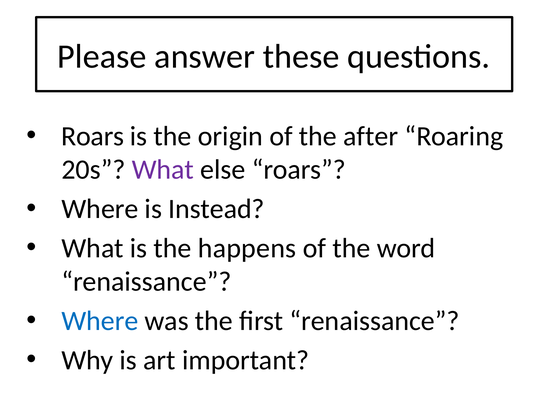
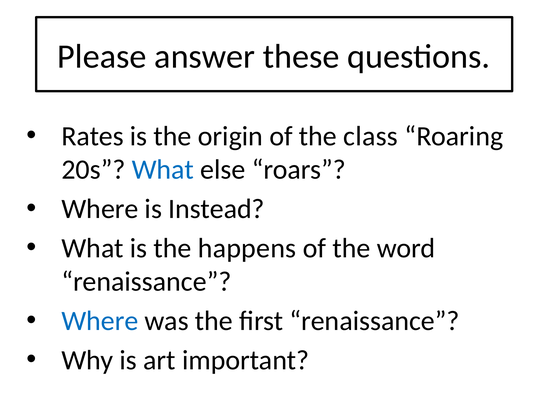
Roars: Roars -> Rates (93, 136)
after: after -> class (371, 136)
What colour: purple -> blue (163, 170)
